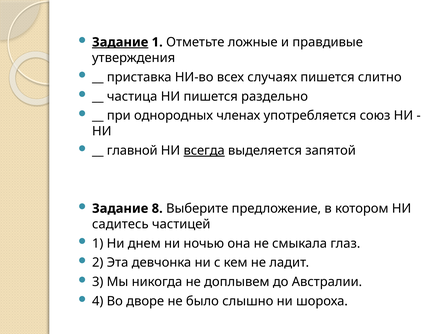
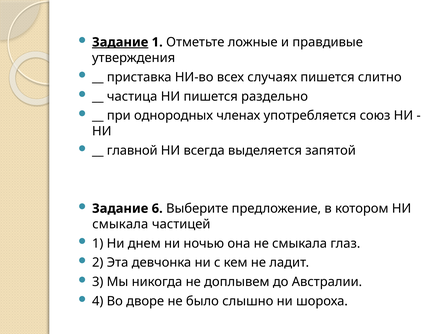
всегда underline: present -> none (204, 150)
8: 8 -> 6 (157, 208)
садитесь: садитесь -> смыкала (120, 224)
